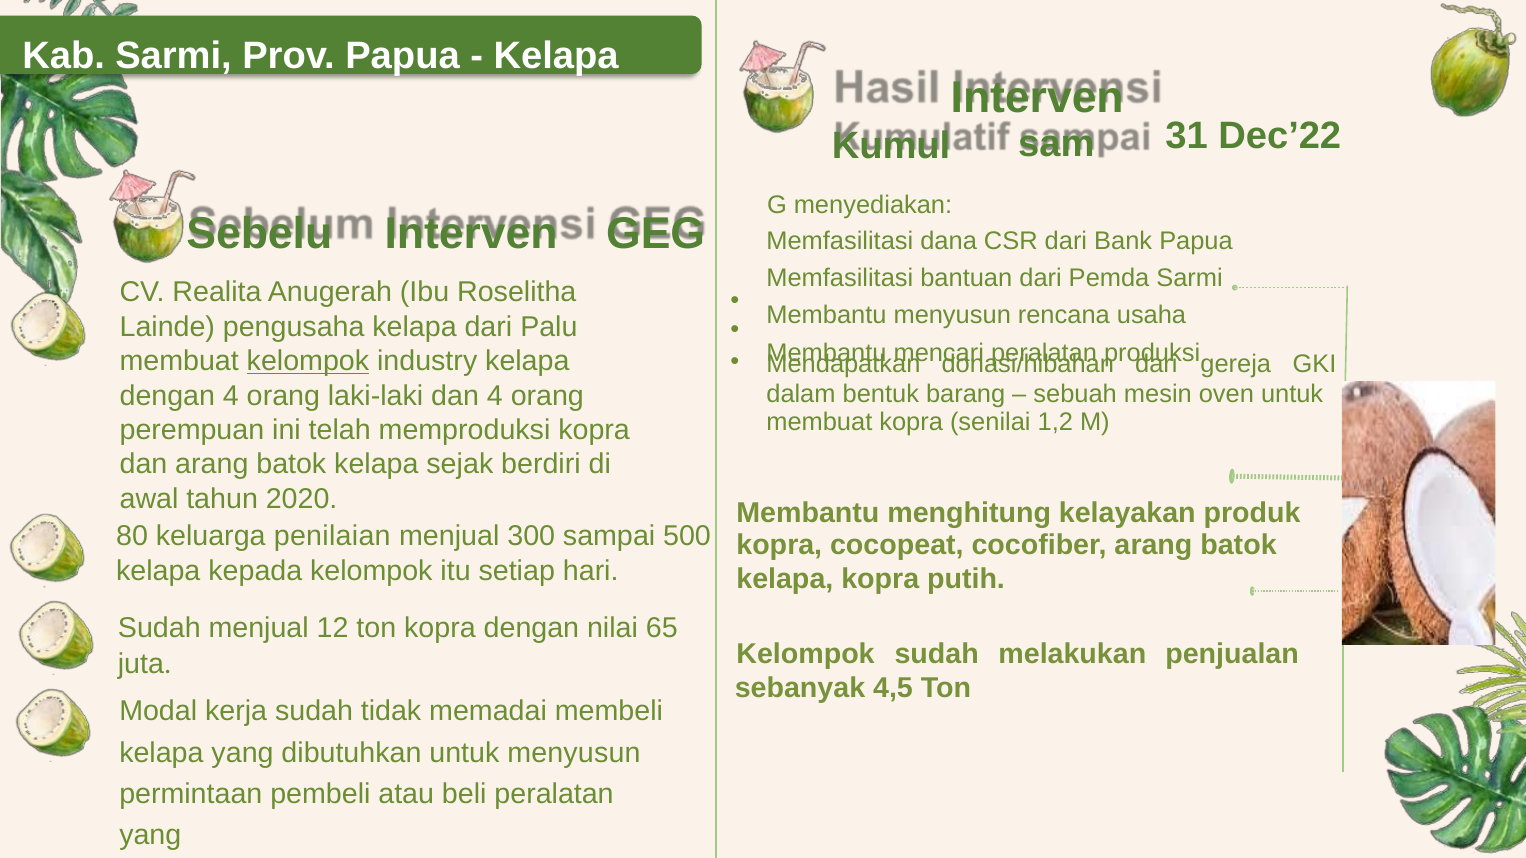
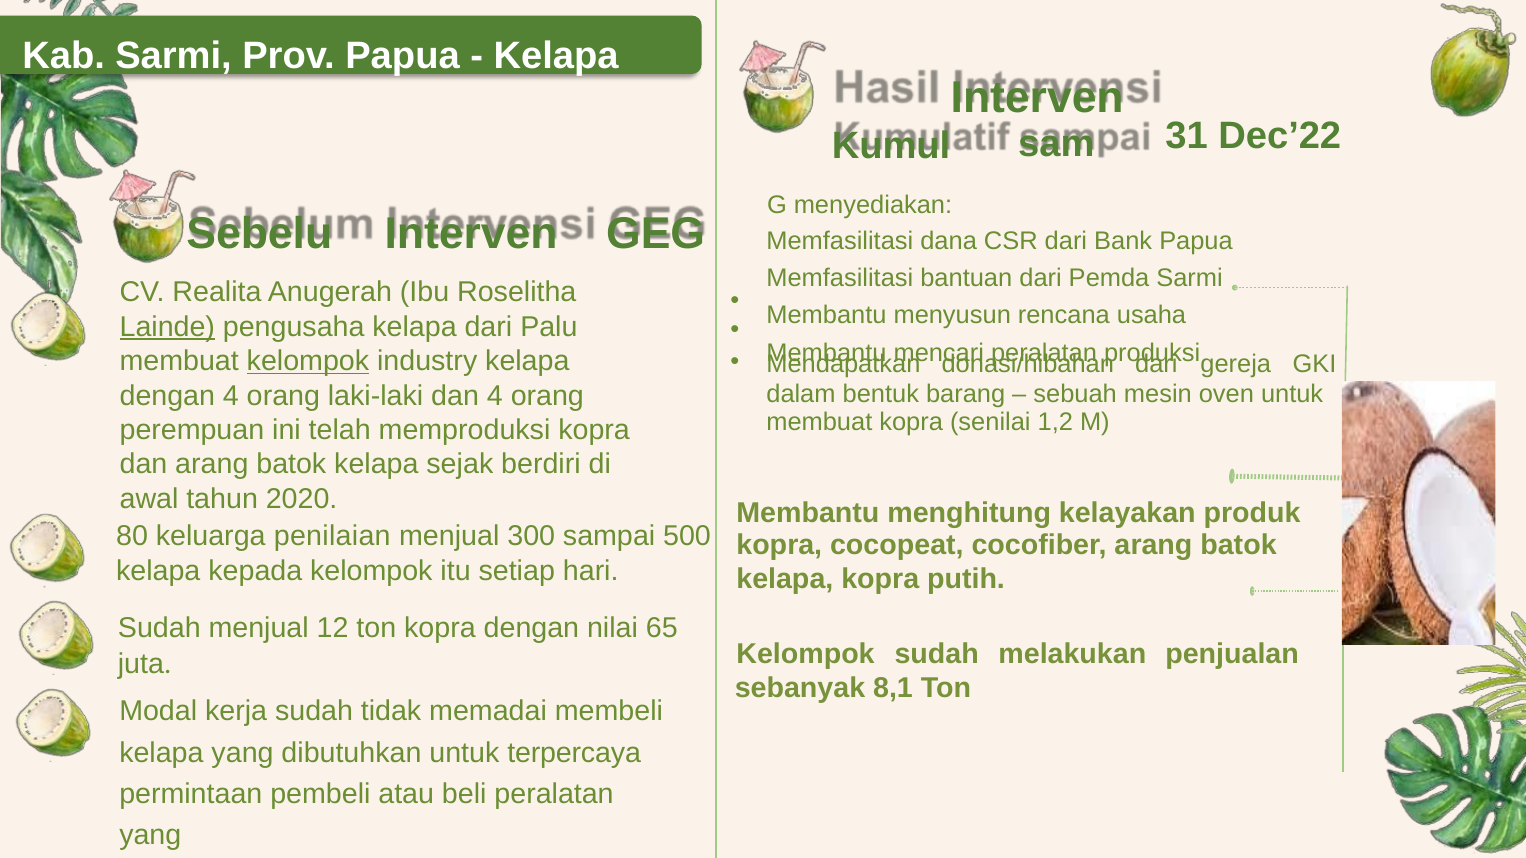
Lainde underline: none -> present (167, 327)
4,5: 4,5 -> 8,1 (893, 688)
untuk menyusun: menyusun -> terpercaya (574, 753)
